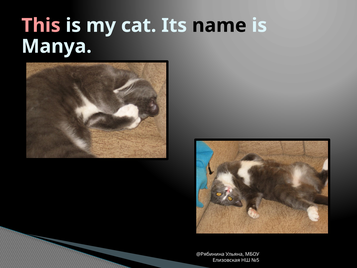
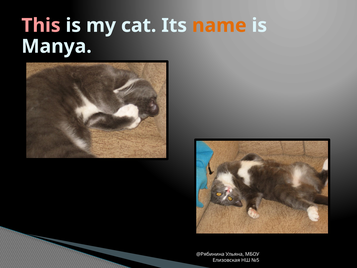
name colour: black -> orange (219, 25)
